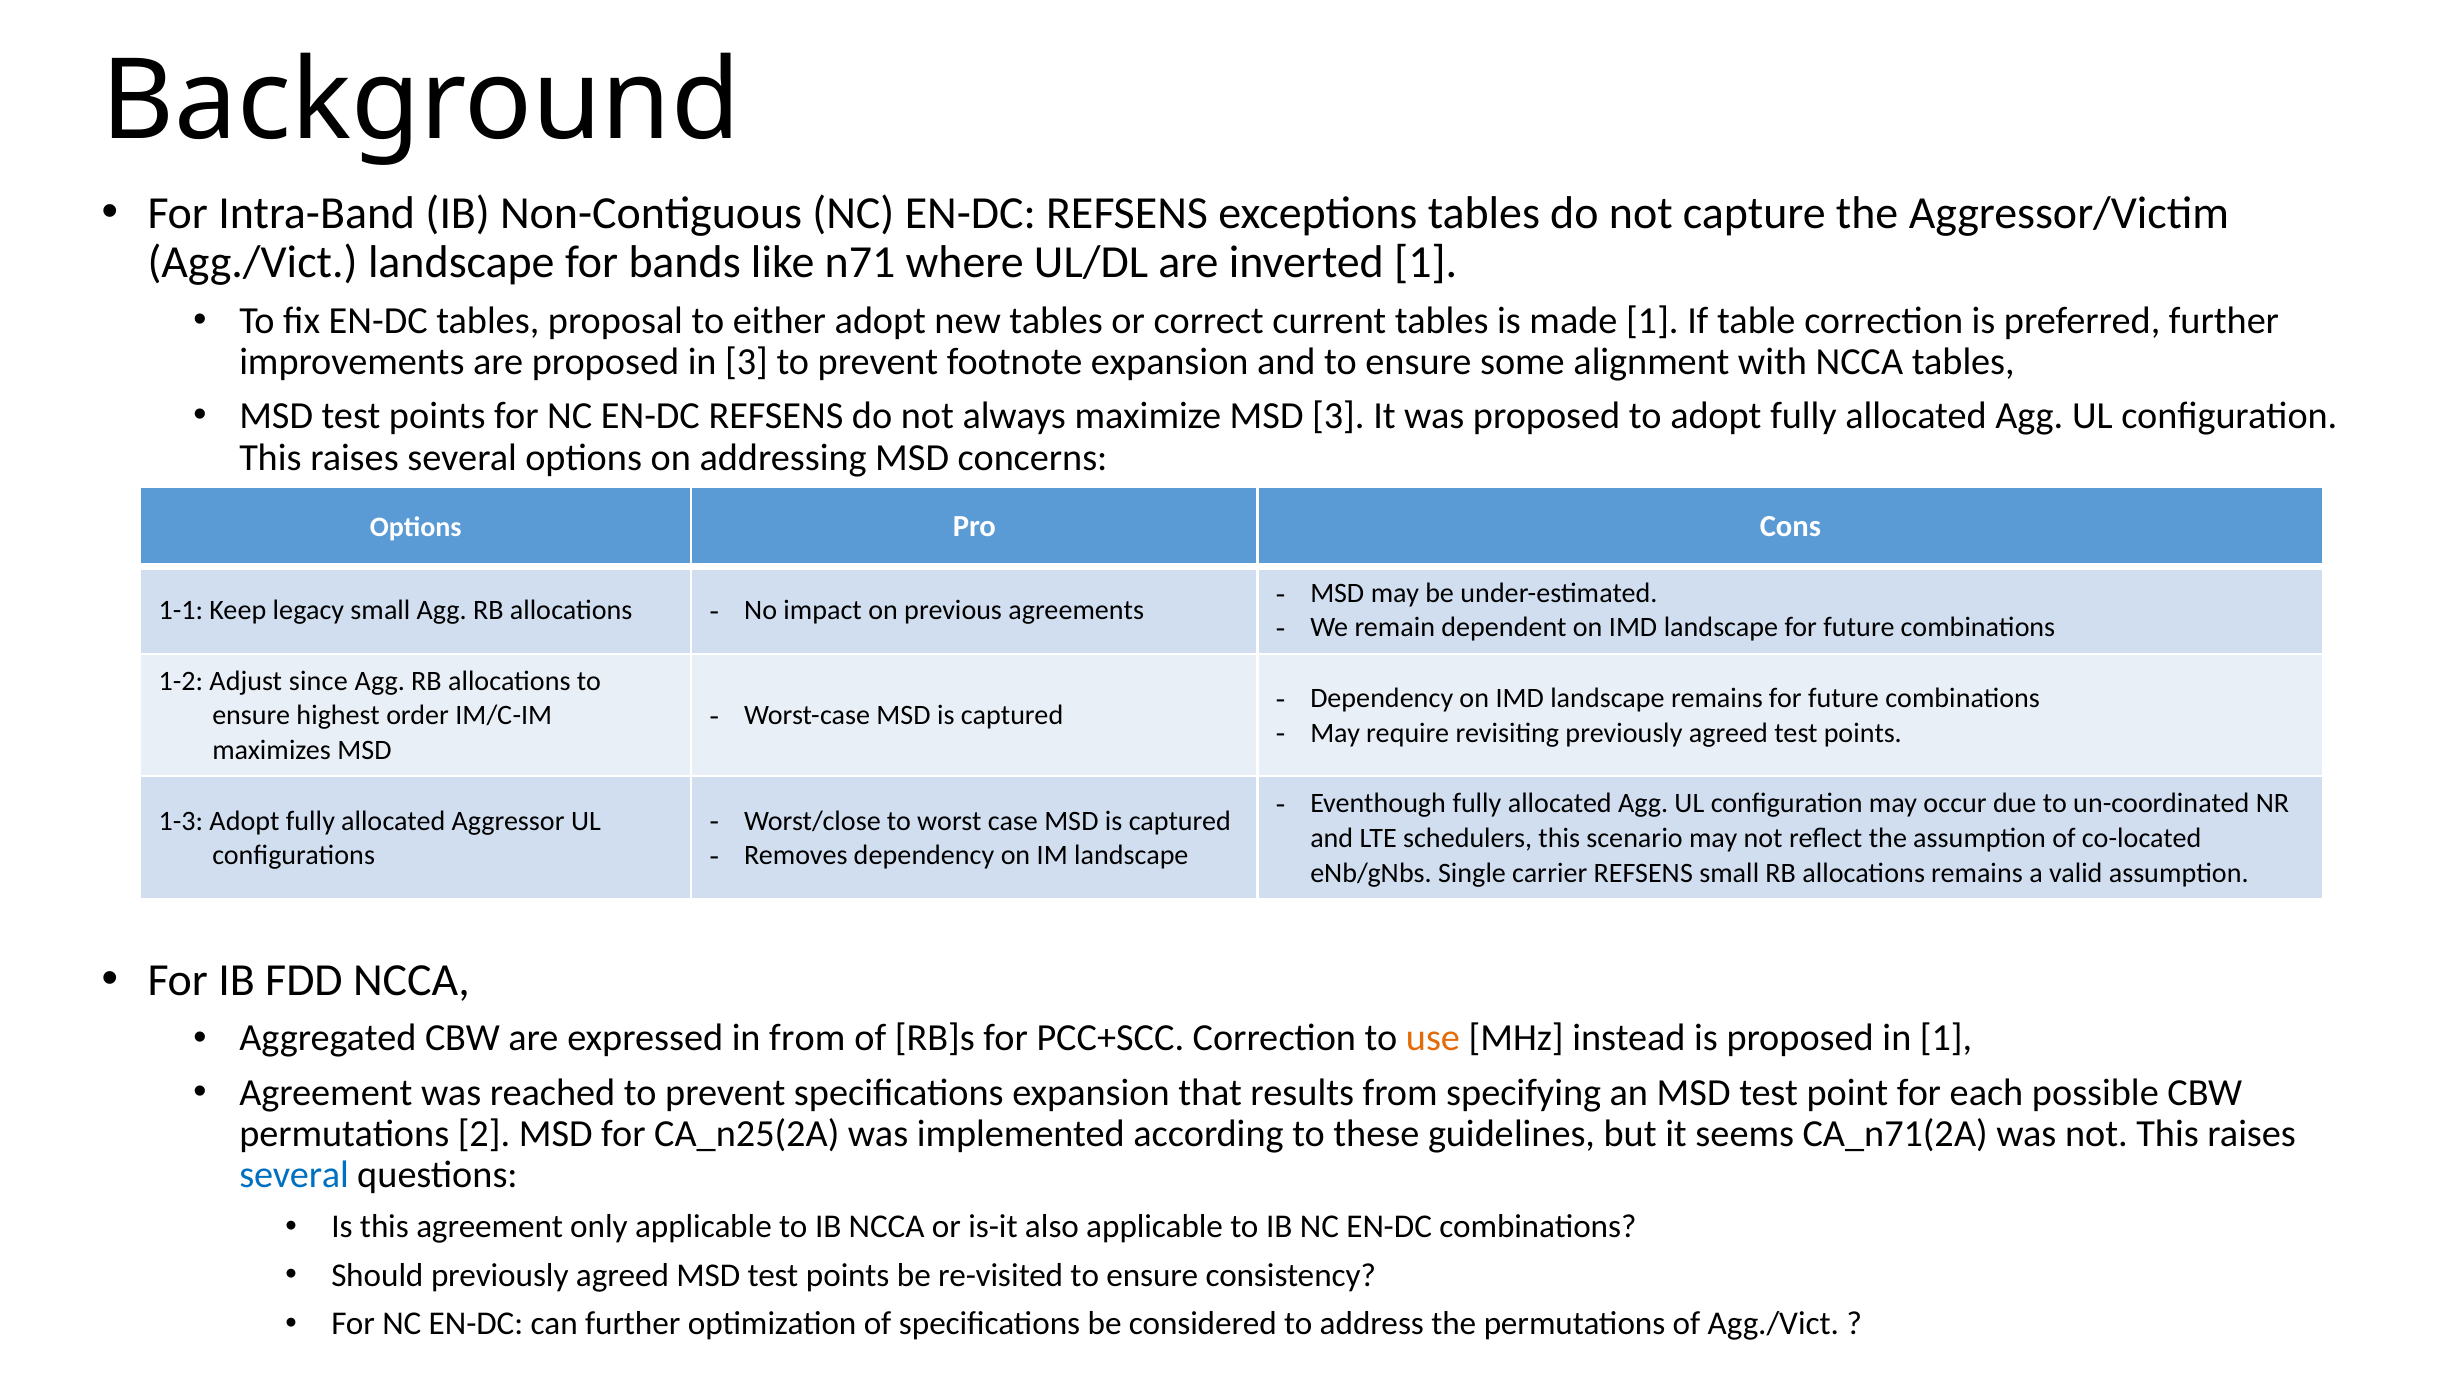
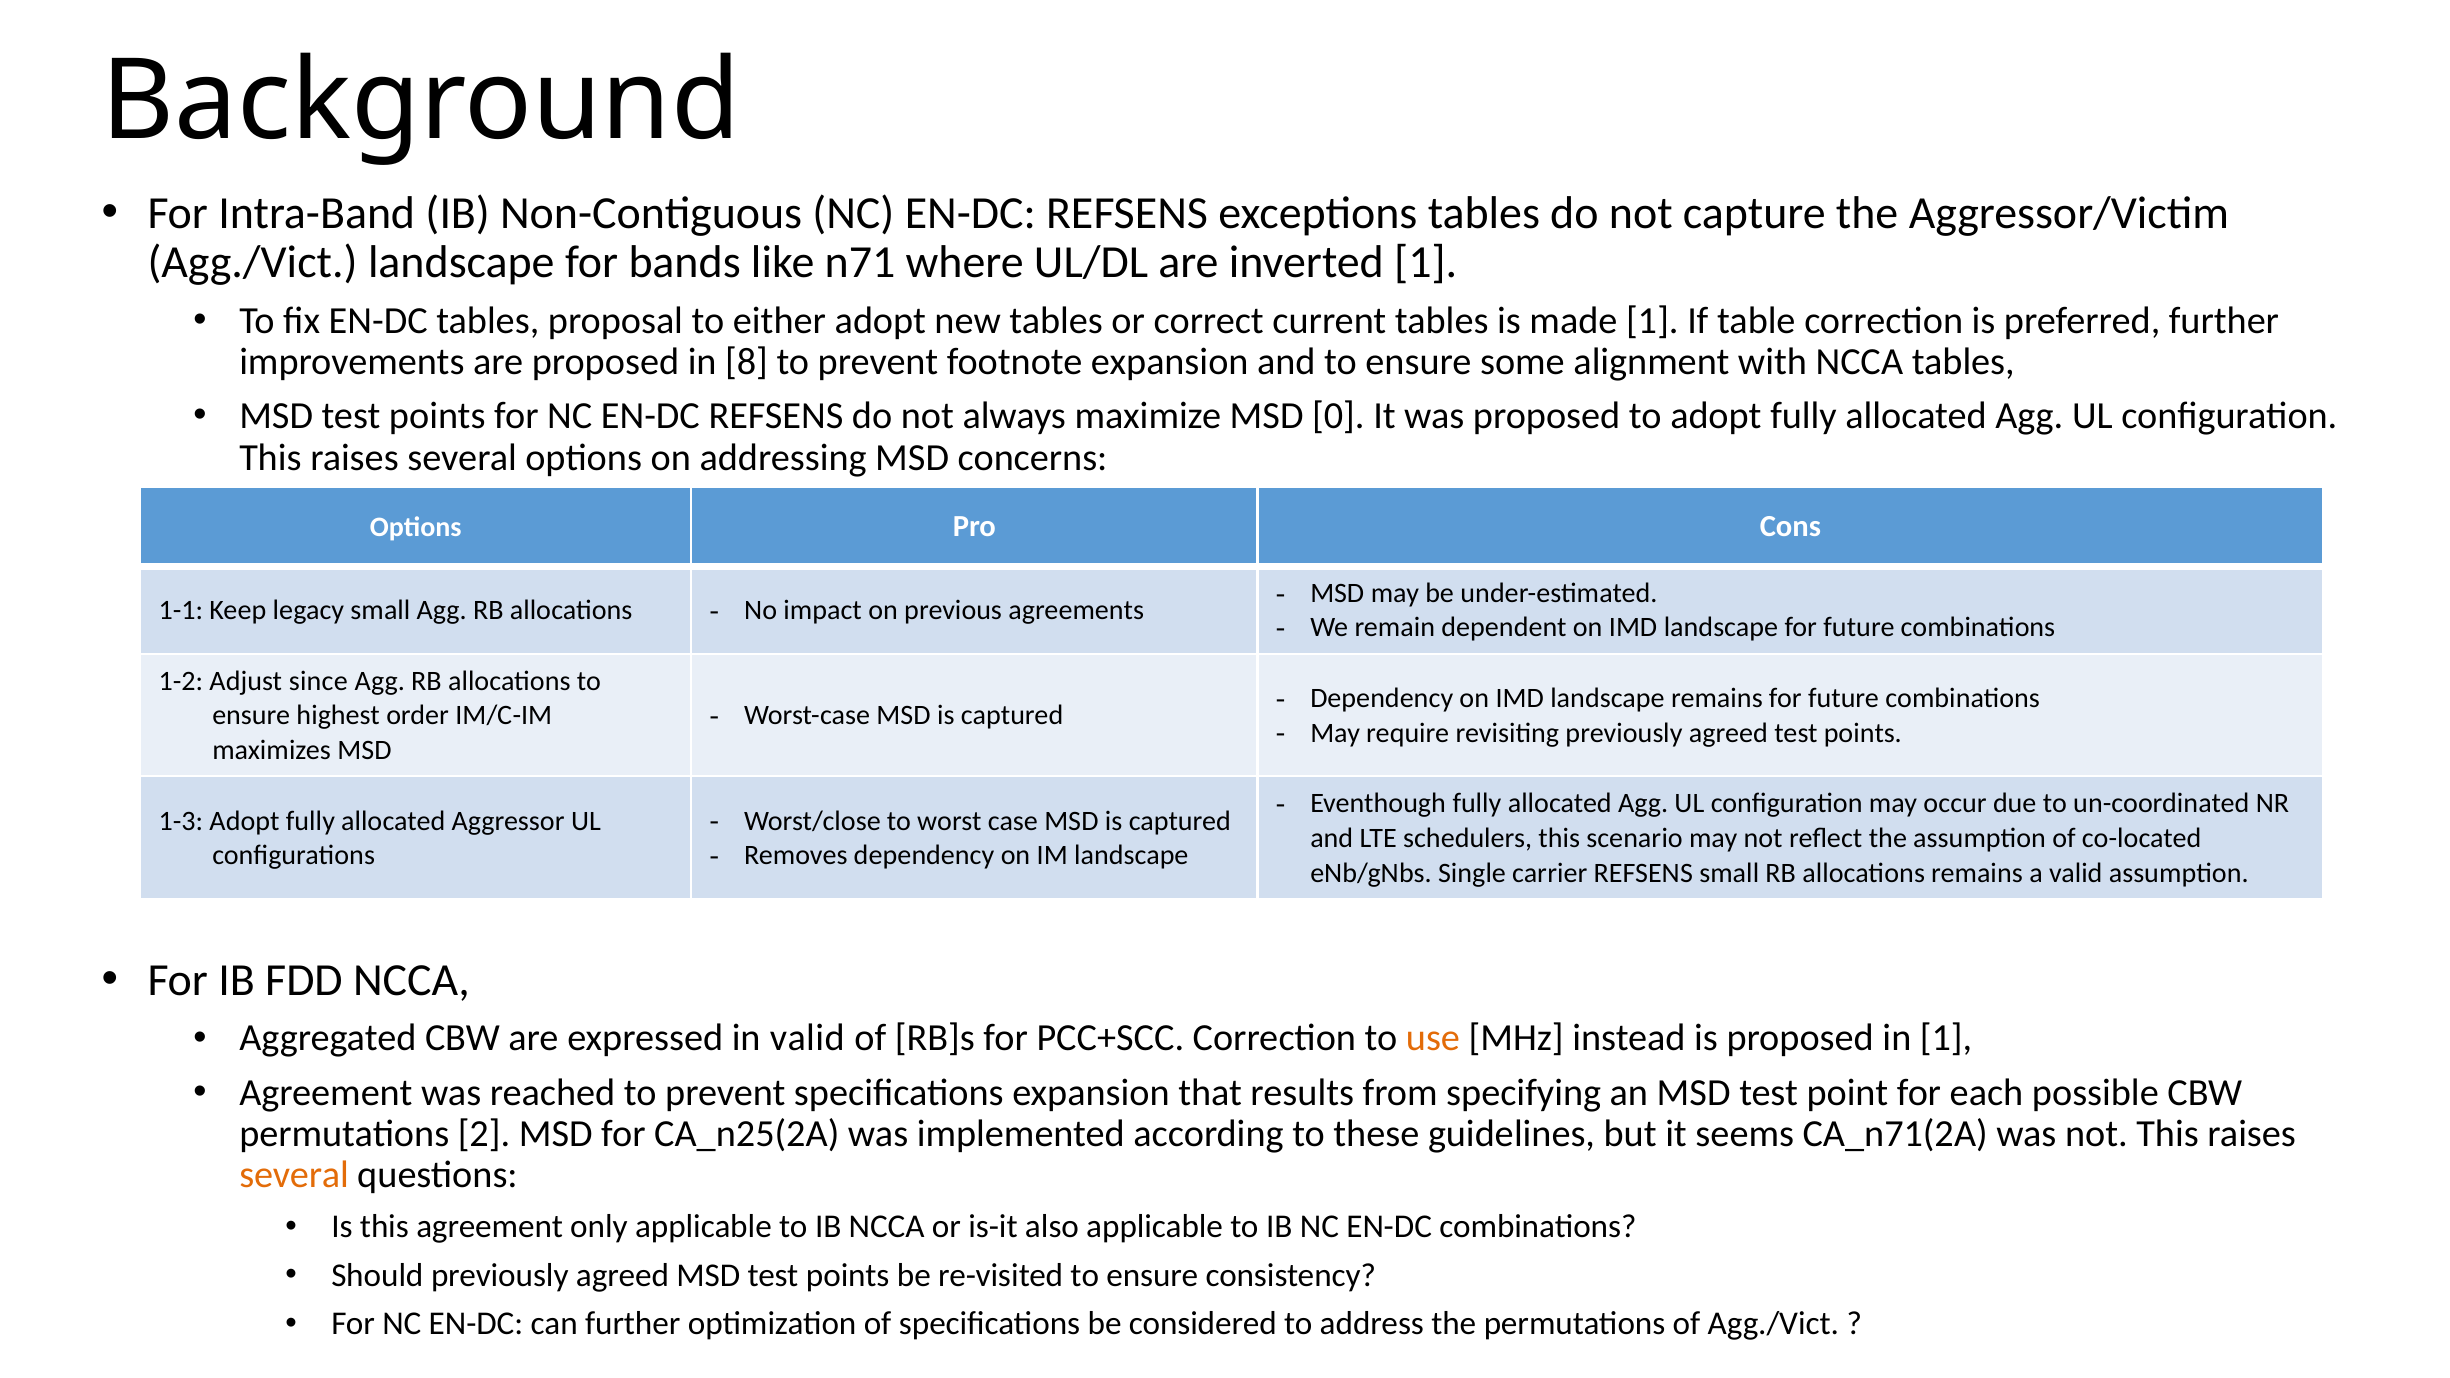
in 3: 3 -> 8 (747, 362)
MSD 3: 3 -> 0 (1338, 416)
in from: from -> valid (807, 1038)
several colour: blue -> orange (294, 1175)
